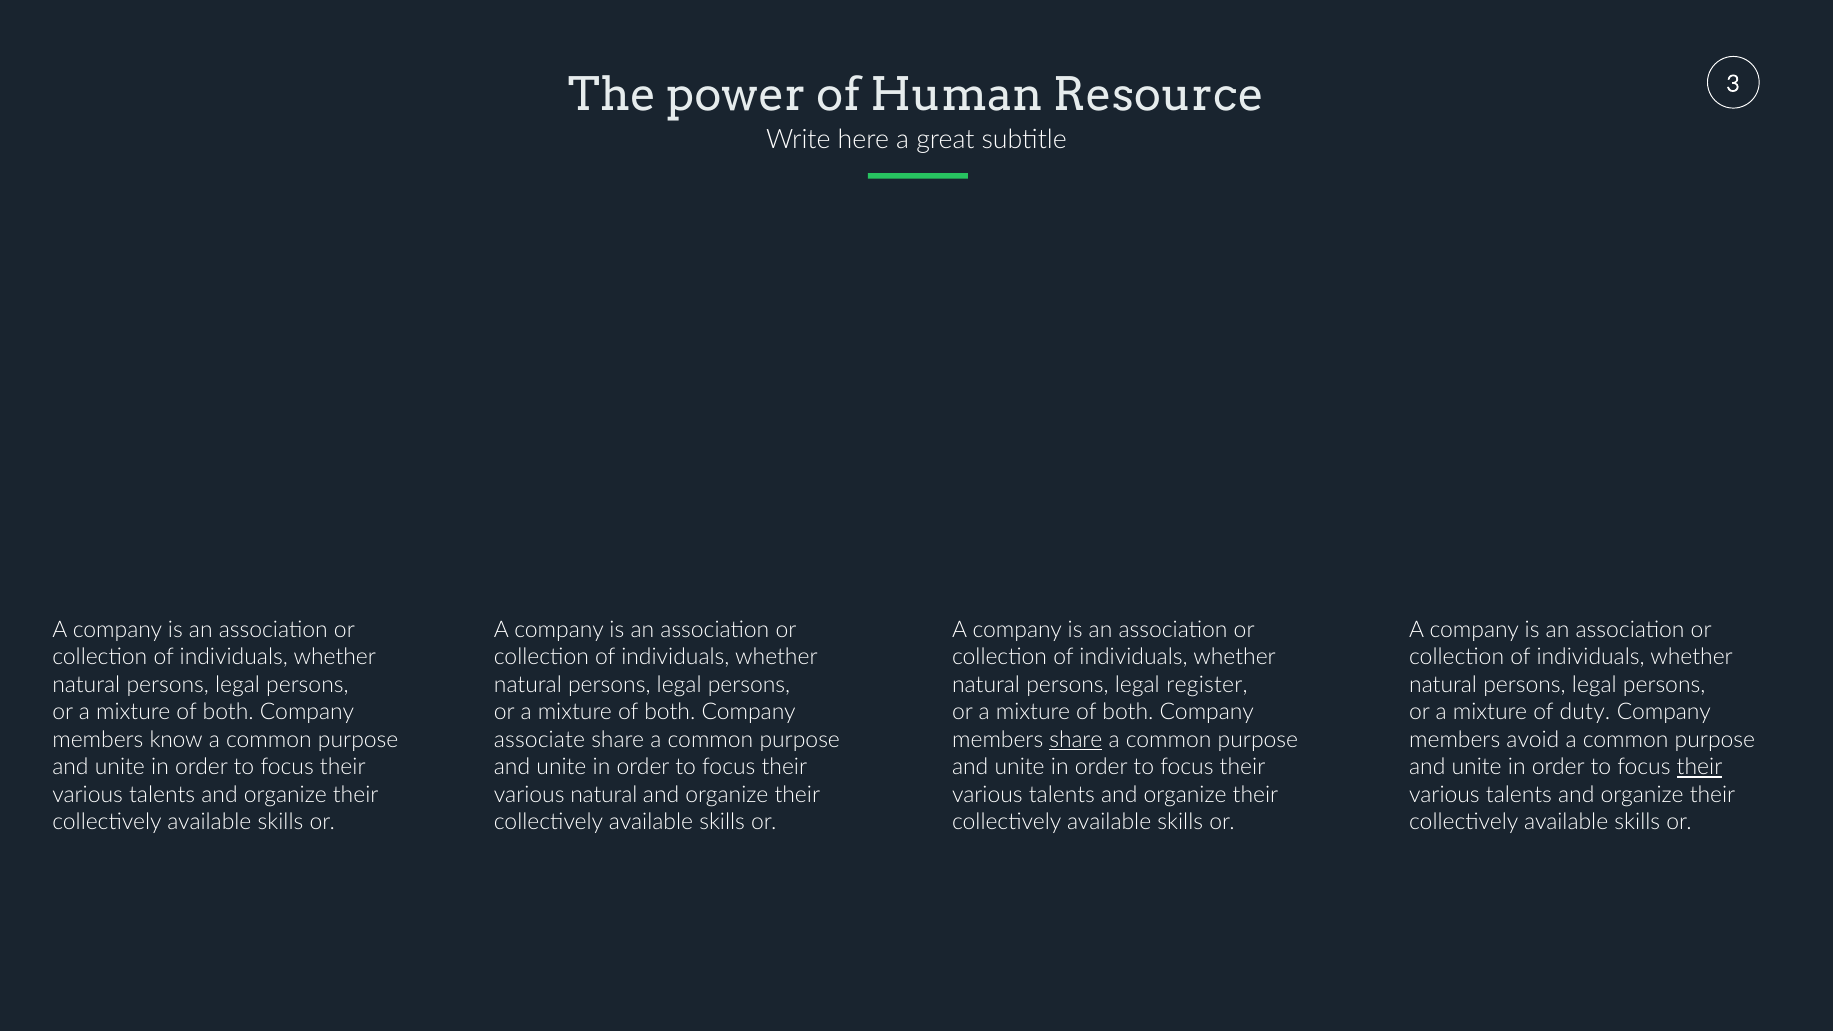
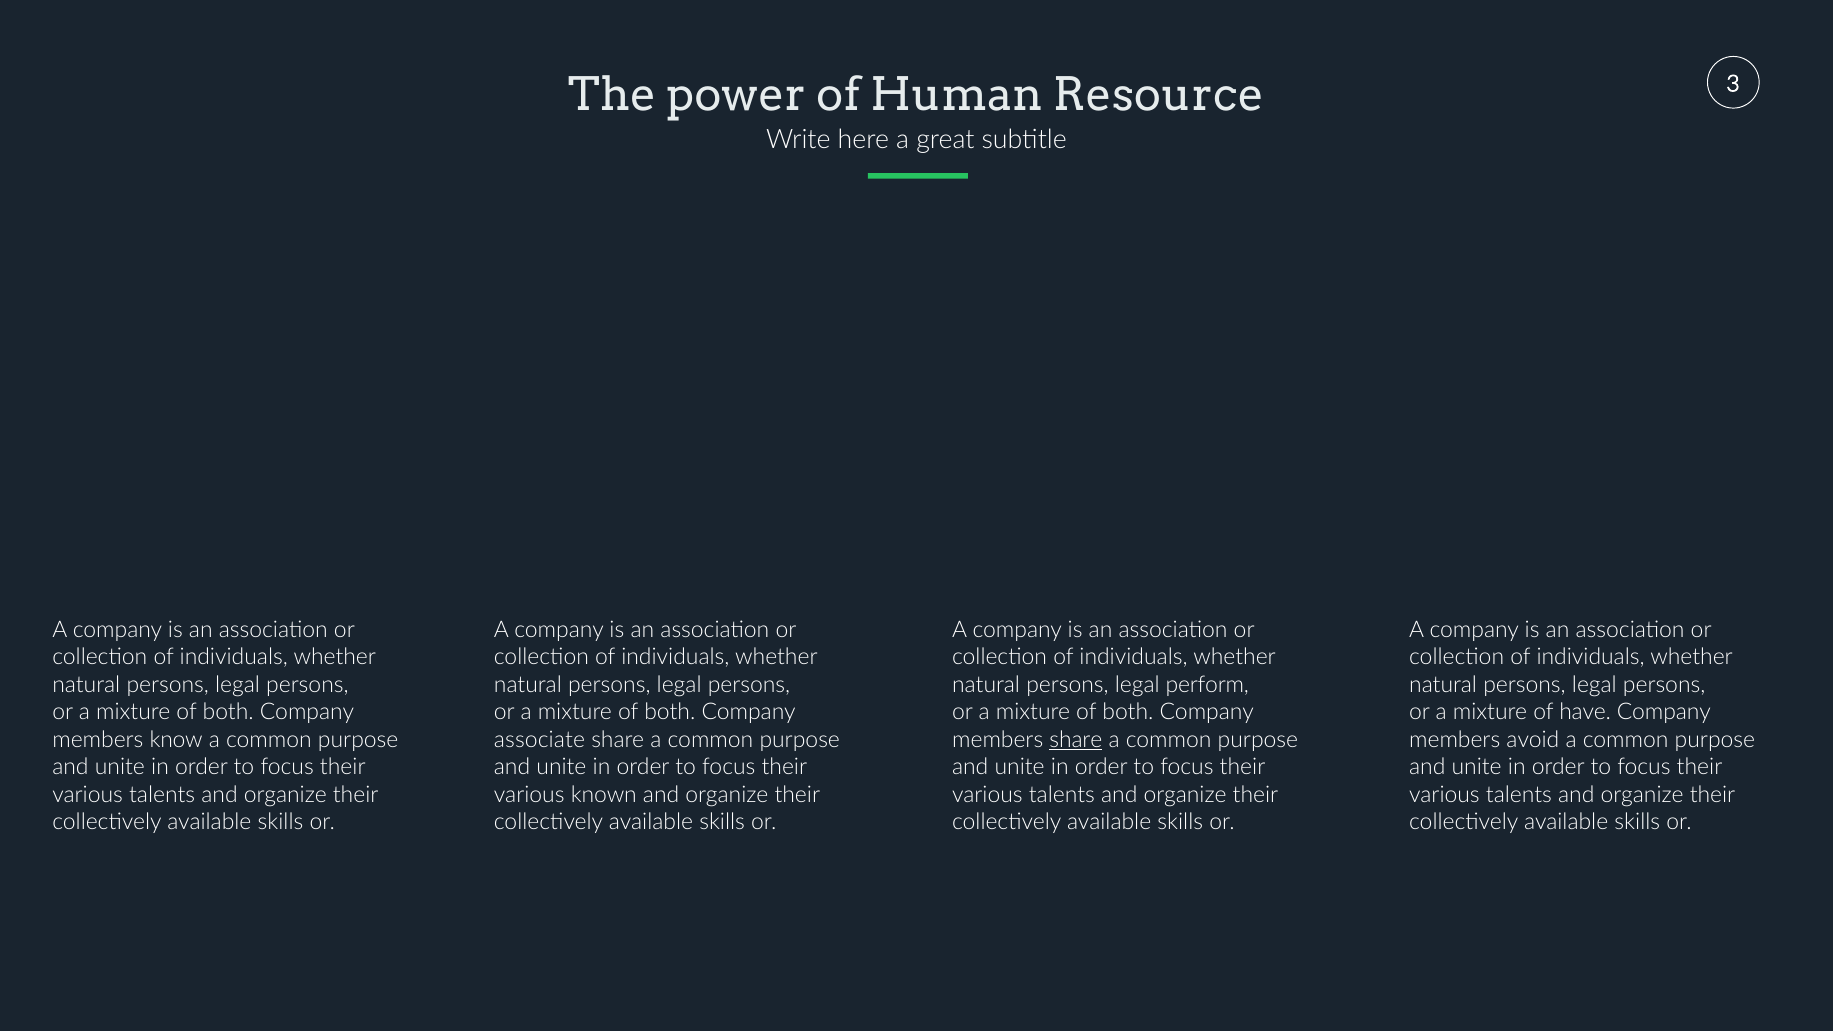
register: register -> perform (1207, 685)
duty: duty -> have (1585, 712)
their underline: present -> none (1700, 767)
various natural: natural -> known (604, 795)
